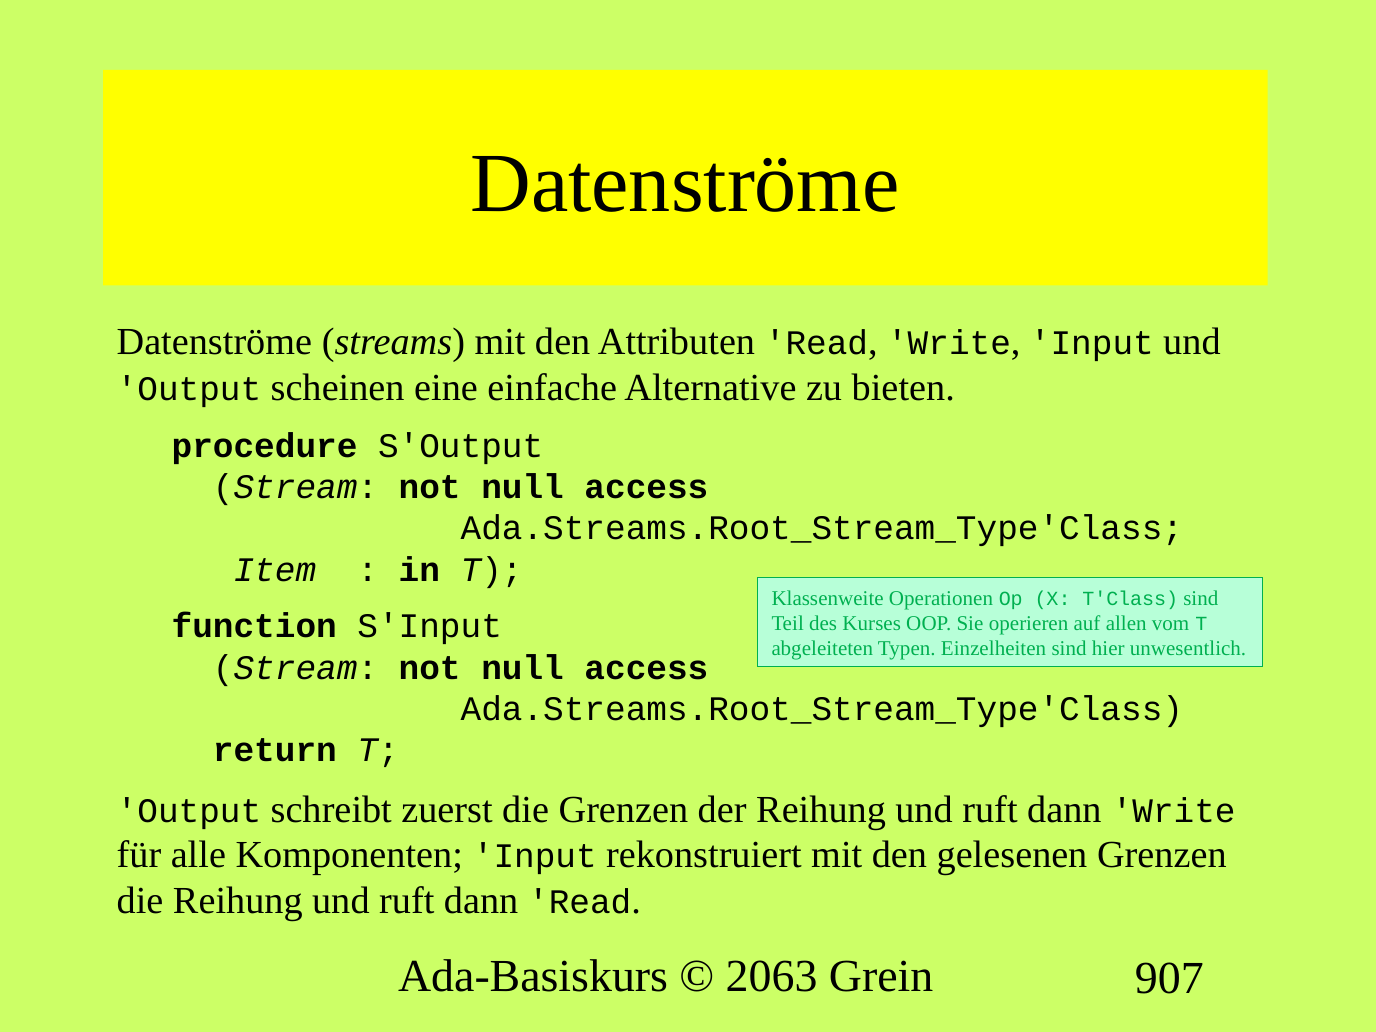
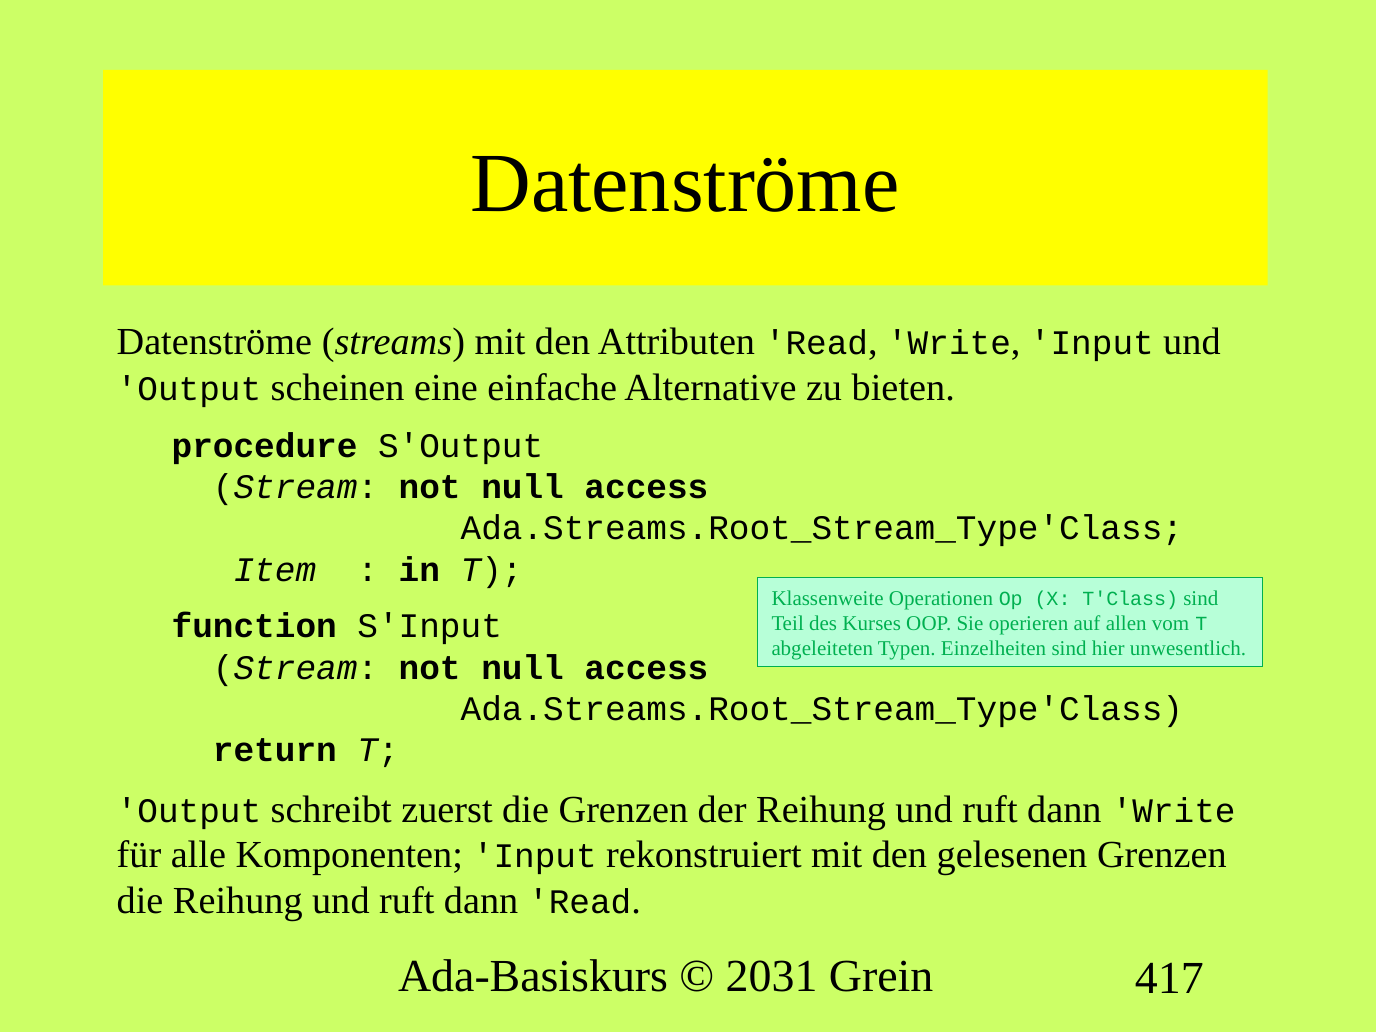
2063: 2063 -> 2031 (772, 976)
907: 907 -> 417 (1169, 978)
